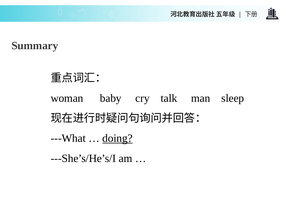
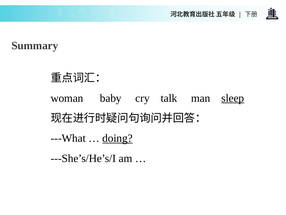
sleep underline: none -> present (233, 98)
